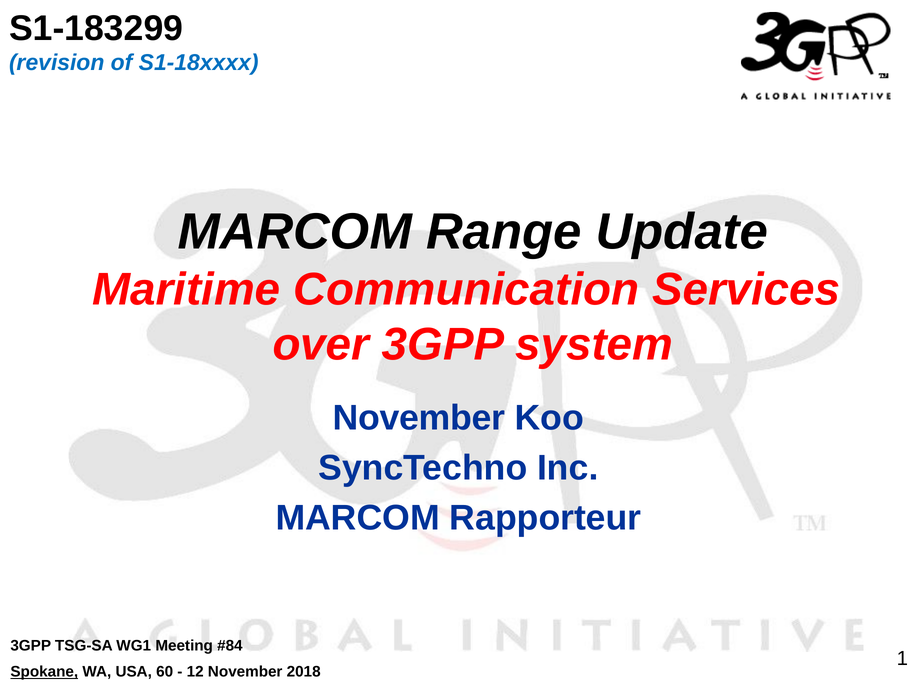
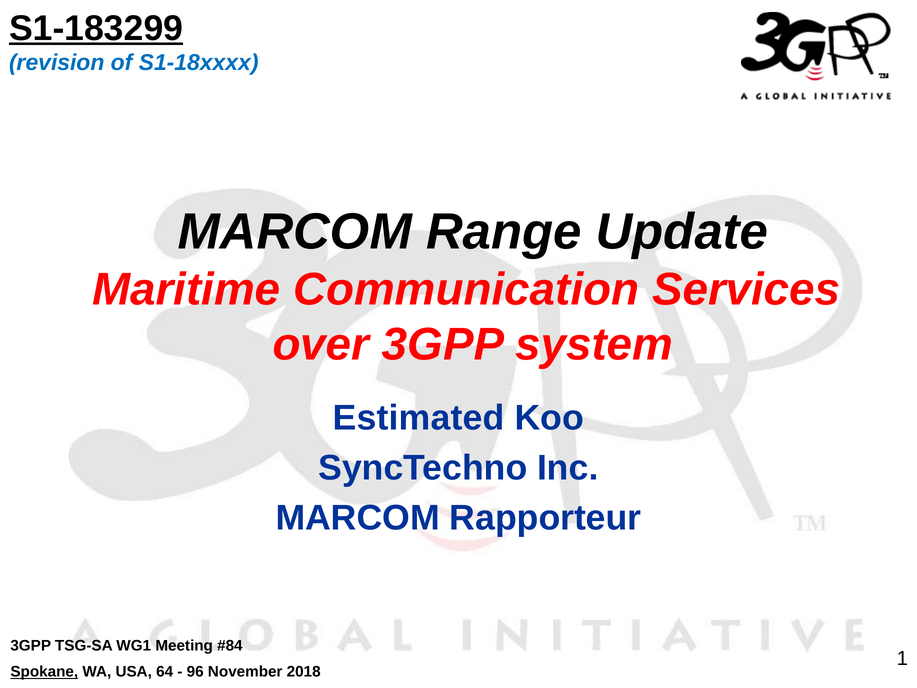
S1-183299 underline: none -> present (96, 28)
November: November -> Estimated (419, 418)
60: 60 -> 64 (165, 672)
12: 12 -> 96 (195, 672)
